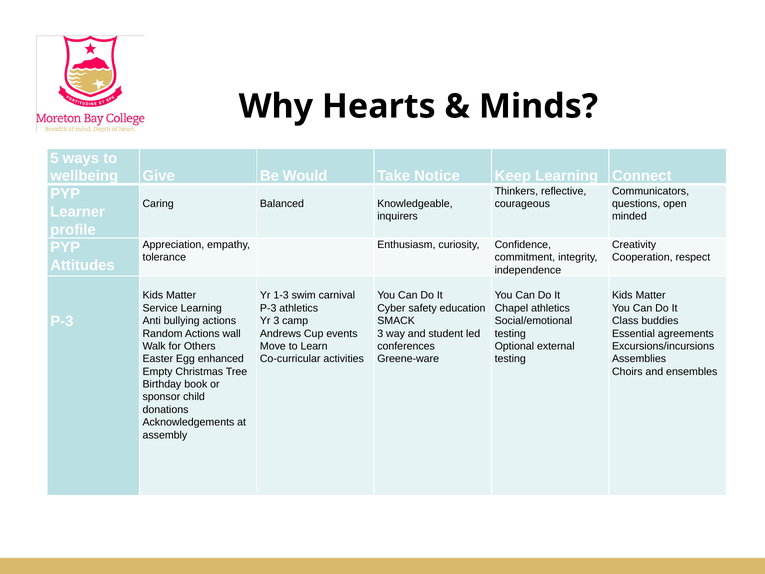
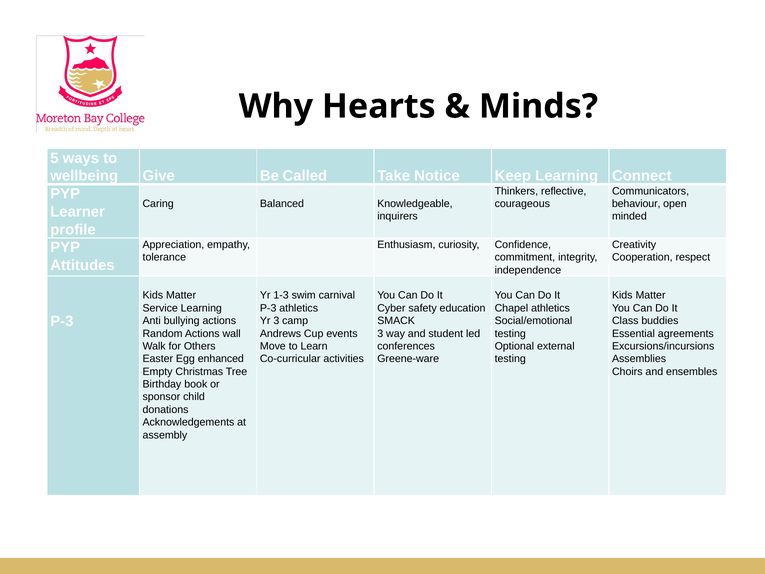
Would: Would -> Called (305, 176)
questions: questions -> behaviour (636, 204)
